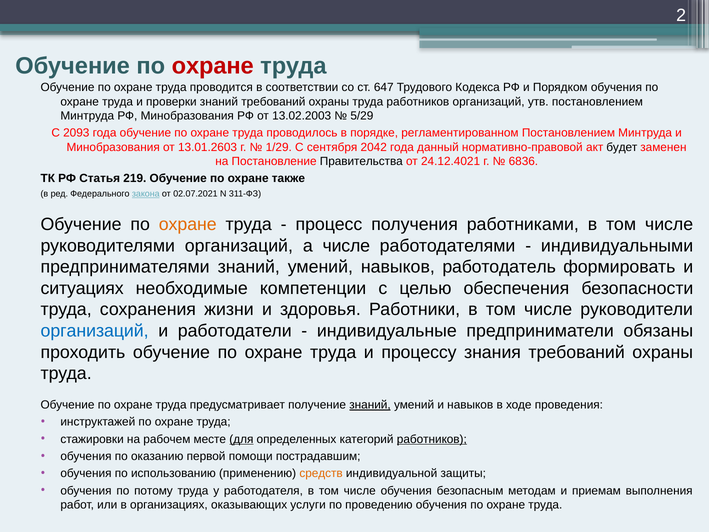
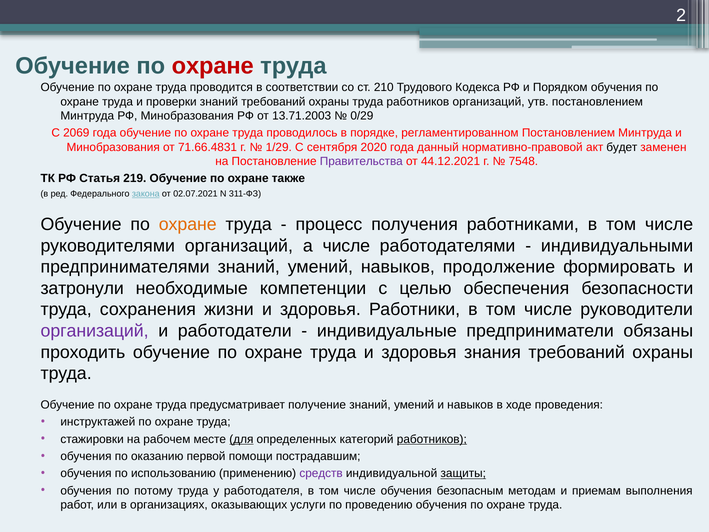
647: 647 -> 210 (384, 87)
13.02.2003: 13.02.2003 -> 13.71.2003 (302, 116)
5/29: 5/29 -> 0/29 (362, 116)
2093: 2093 -> 2069 (76, 133)
13.01.2603: 13.01.2603 -> 71.66.4831 (208, 147)
2042: 2042 -> 2020 (374, 147)
Правительства colour: black -> purple (361, 161)
24.12.4021: 24.12.4021 -> 44.12.2021 (451, 161)
6836: 6836 -> 7548 (523, 161)
работодатель: работодатель -> продолжение (499, 267)
ситуациях: ситуациях -> затронули (82, 288)
организаций colour: blue -> purple (95, 331)
труда и процессу: процессу -> здоровья (419, 352)
знаний underline: present -> none (370, 405)
средств colour: orange -> purple (321, 473)
защиты underline: none -> present (463, 473)
